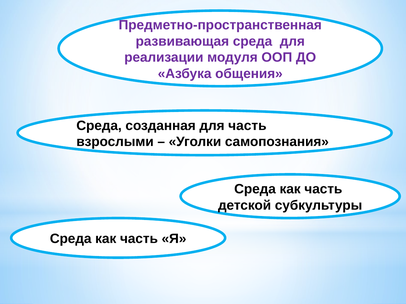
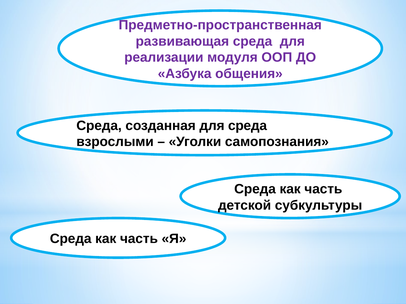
для часть: часть -> среда (248, 126)
